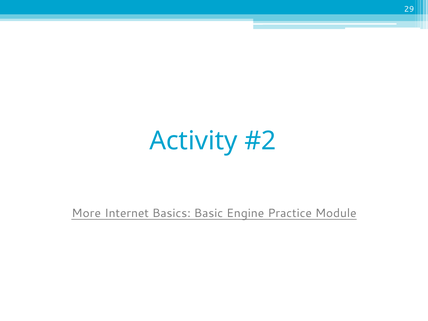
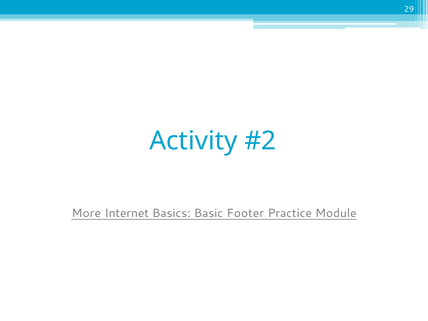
Engine: Engine -> Footer (245, 213)
